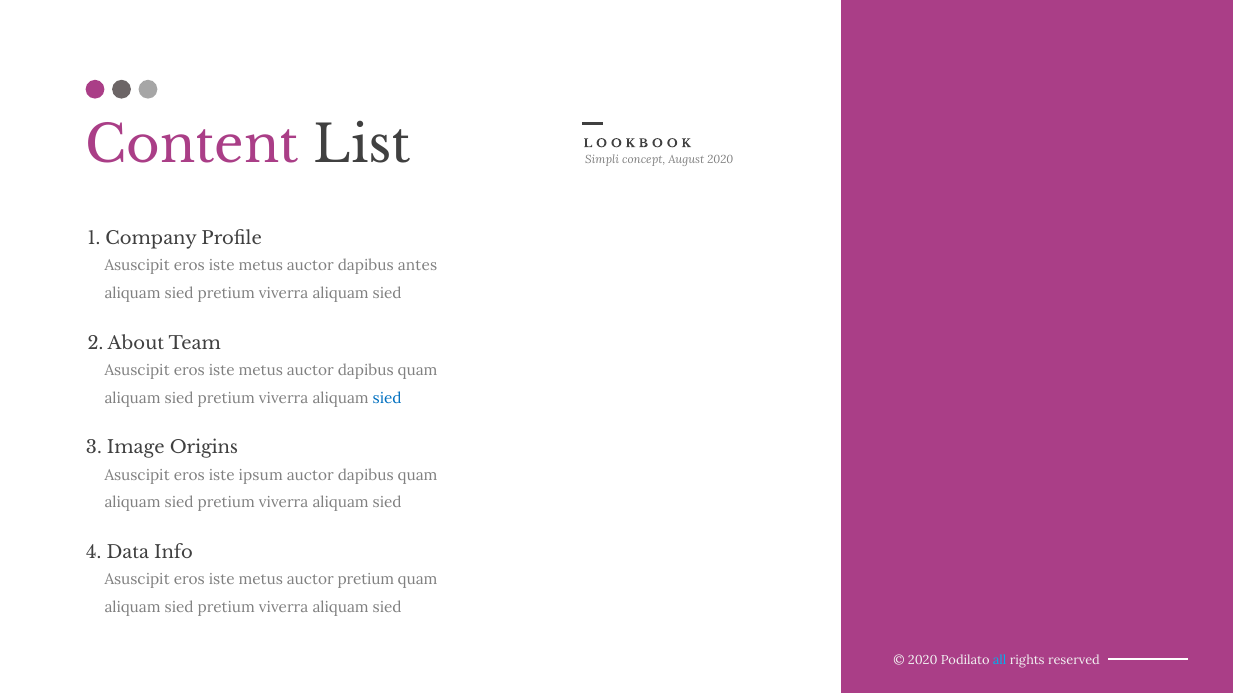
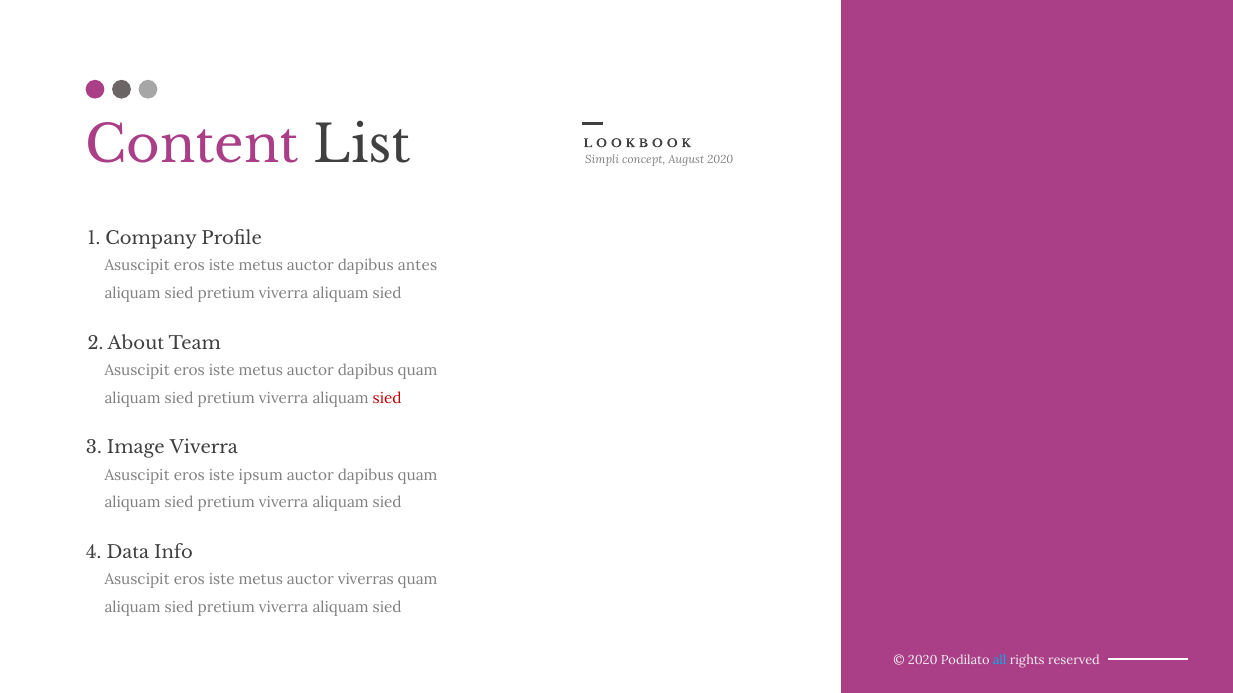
sied colour: blue -> red (387, 398)
Image Origins: Origins -> Viverra (204, 448)
auctor pretium: pretium -> viverras (366, 580)
